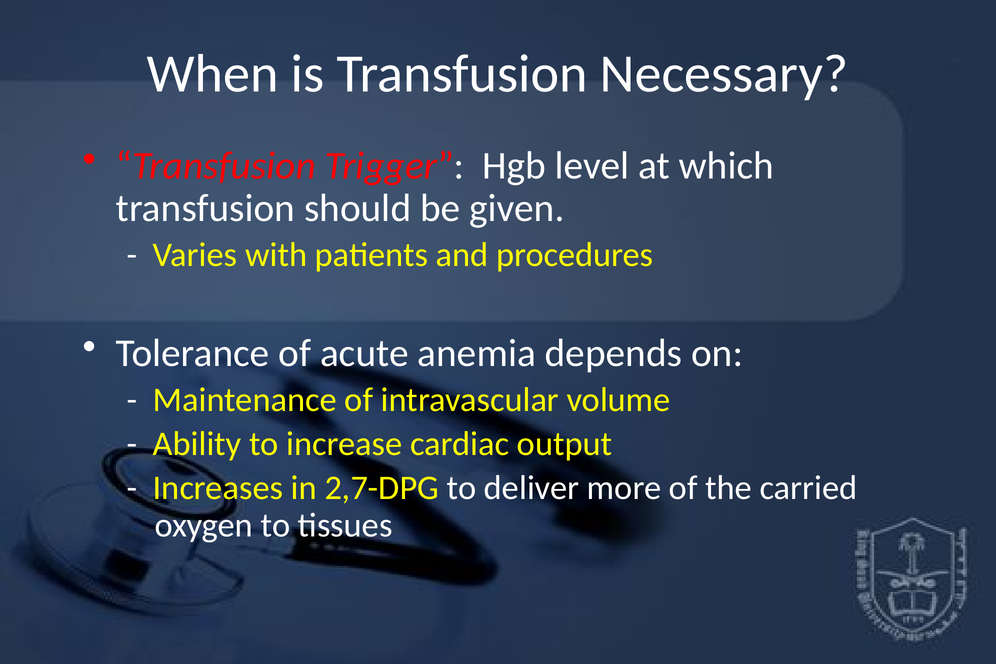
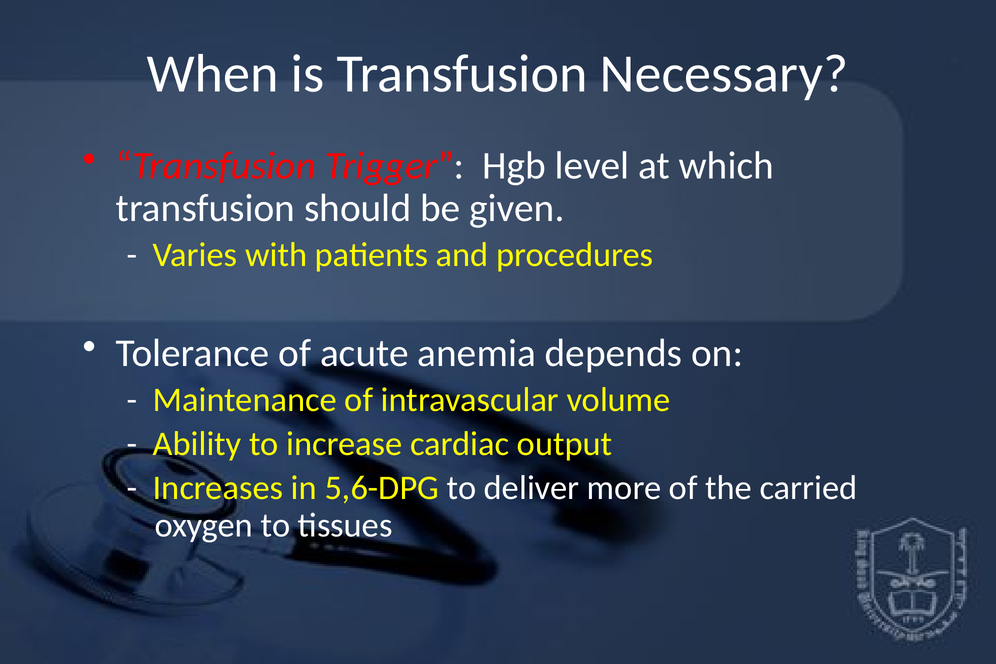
2,7-DPG: 2,7-DPG -> 5,6-DPG (382, 488)
